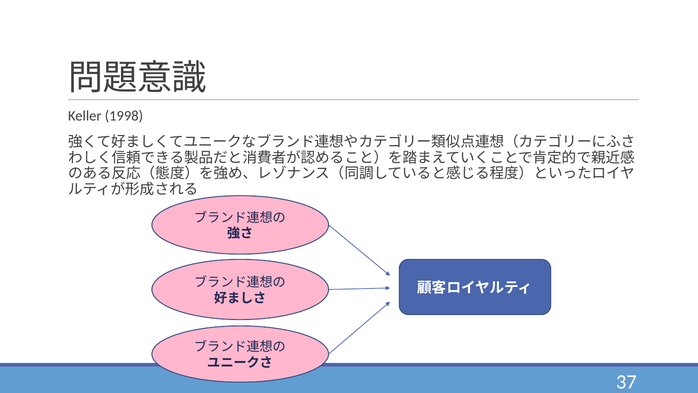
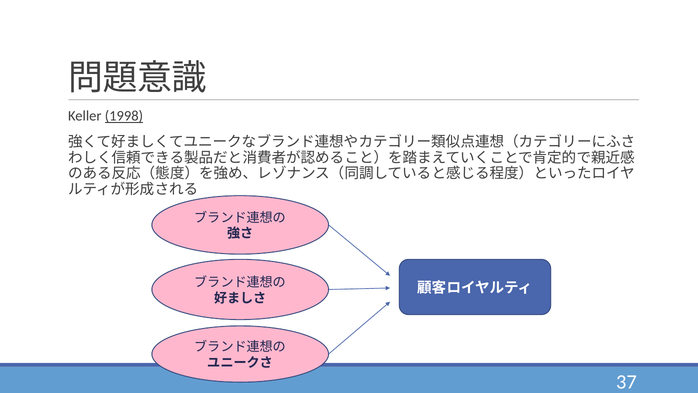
1998 underline: none -> present (124, 116)
